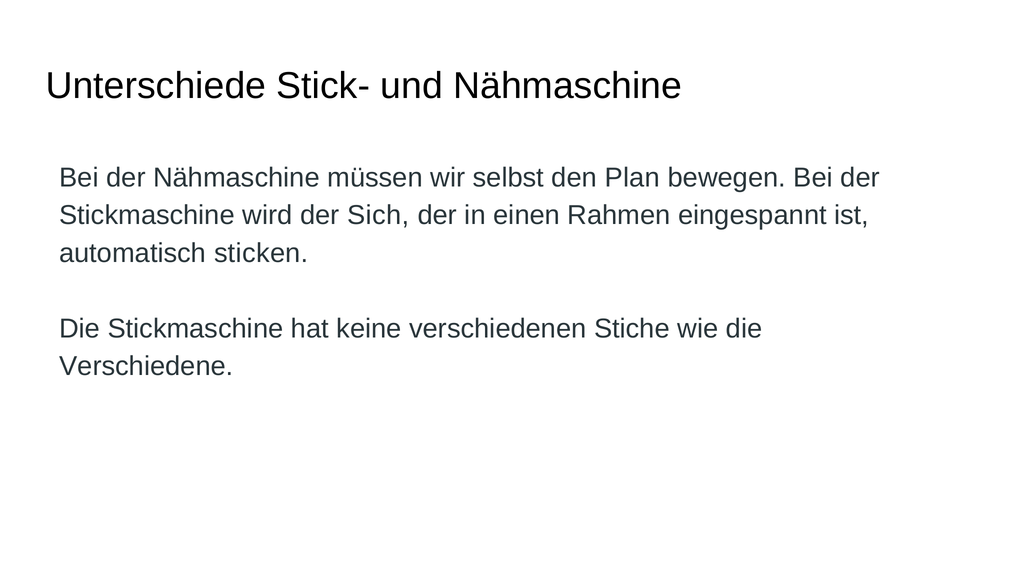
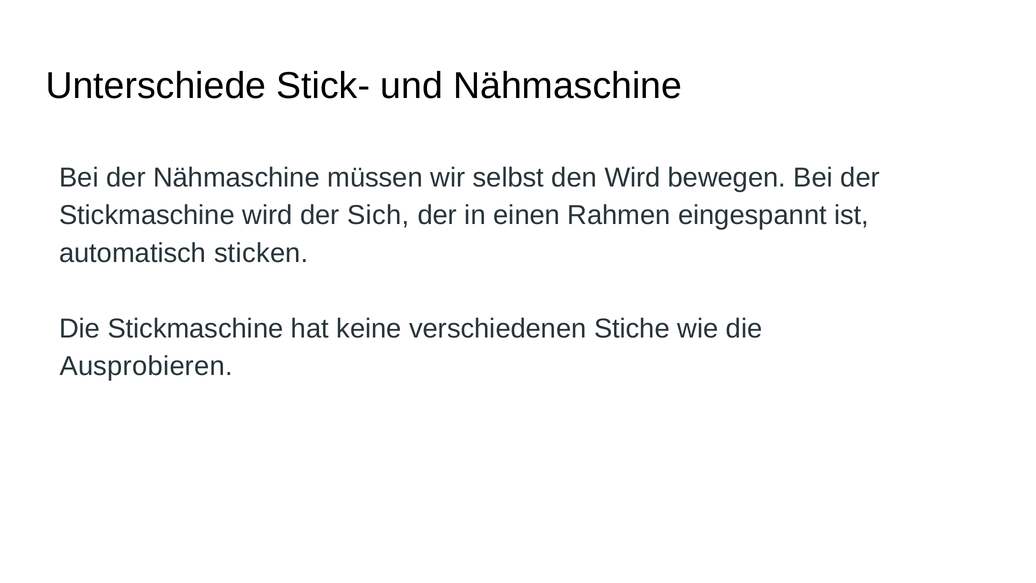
den Plan: Plan -> Wird (632, 178)
Verschiedene: Verschiedene -> Ausprobieren (146, 366)
